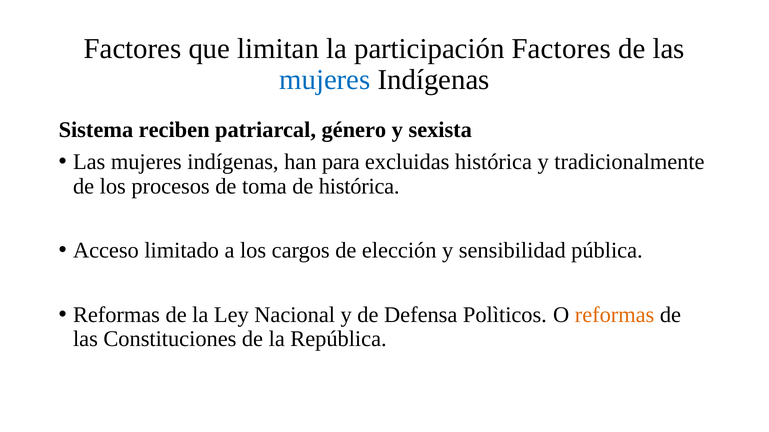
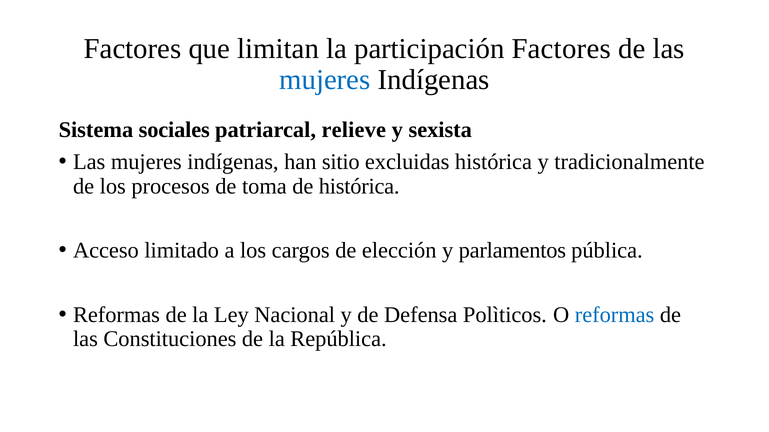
reciben: reciben -> sociales (174, 130)
género: género -> relieve (354, 130)
para: para -> sitio (341, 162)
sensibilidad: sensibilidad -> parlamentos (512, 251)
reformas colour: orange -> blue (615, 315)
